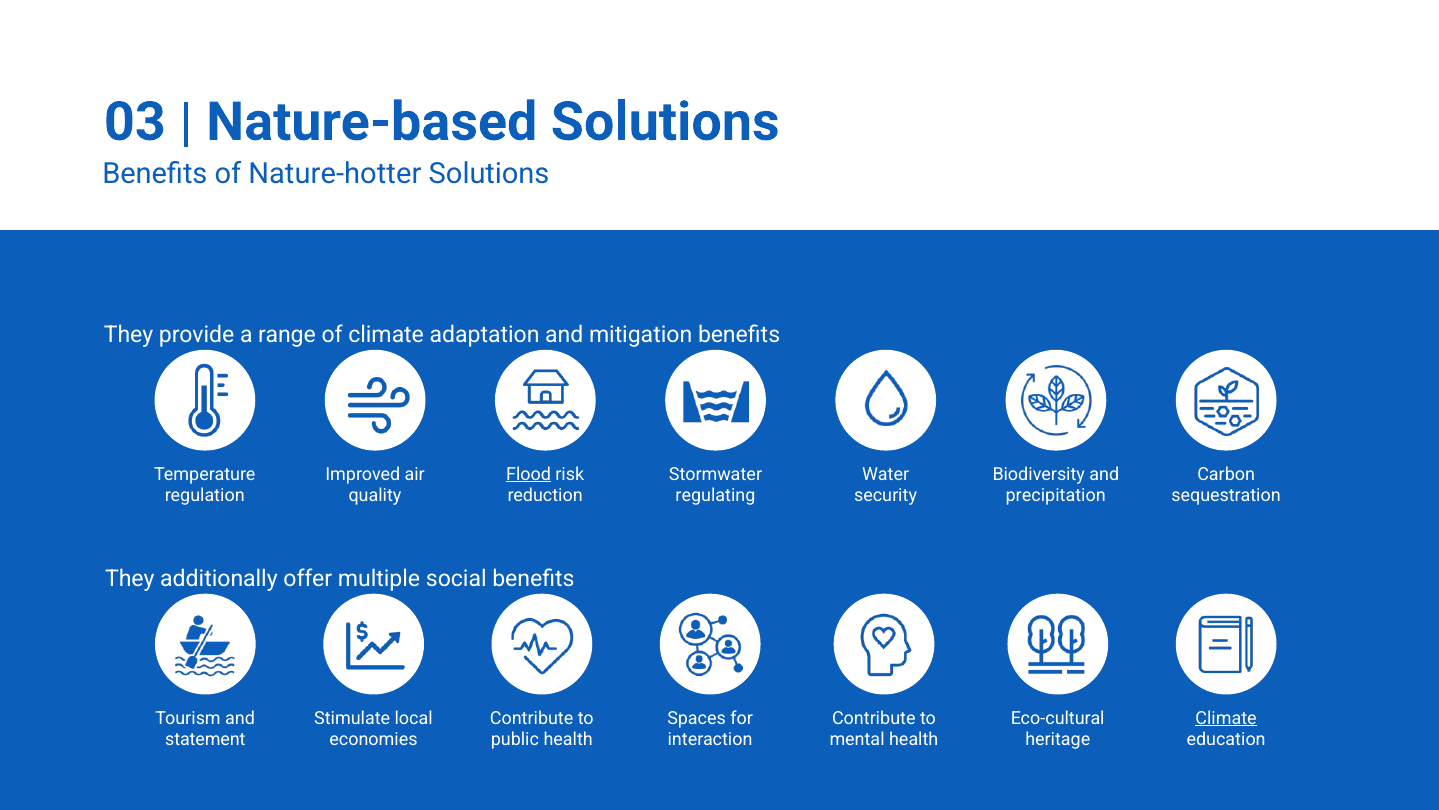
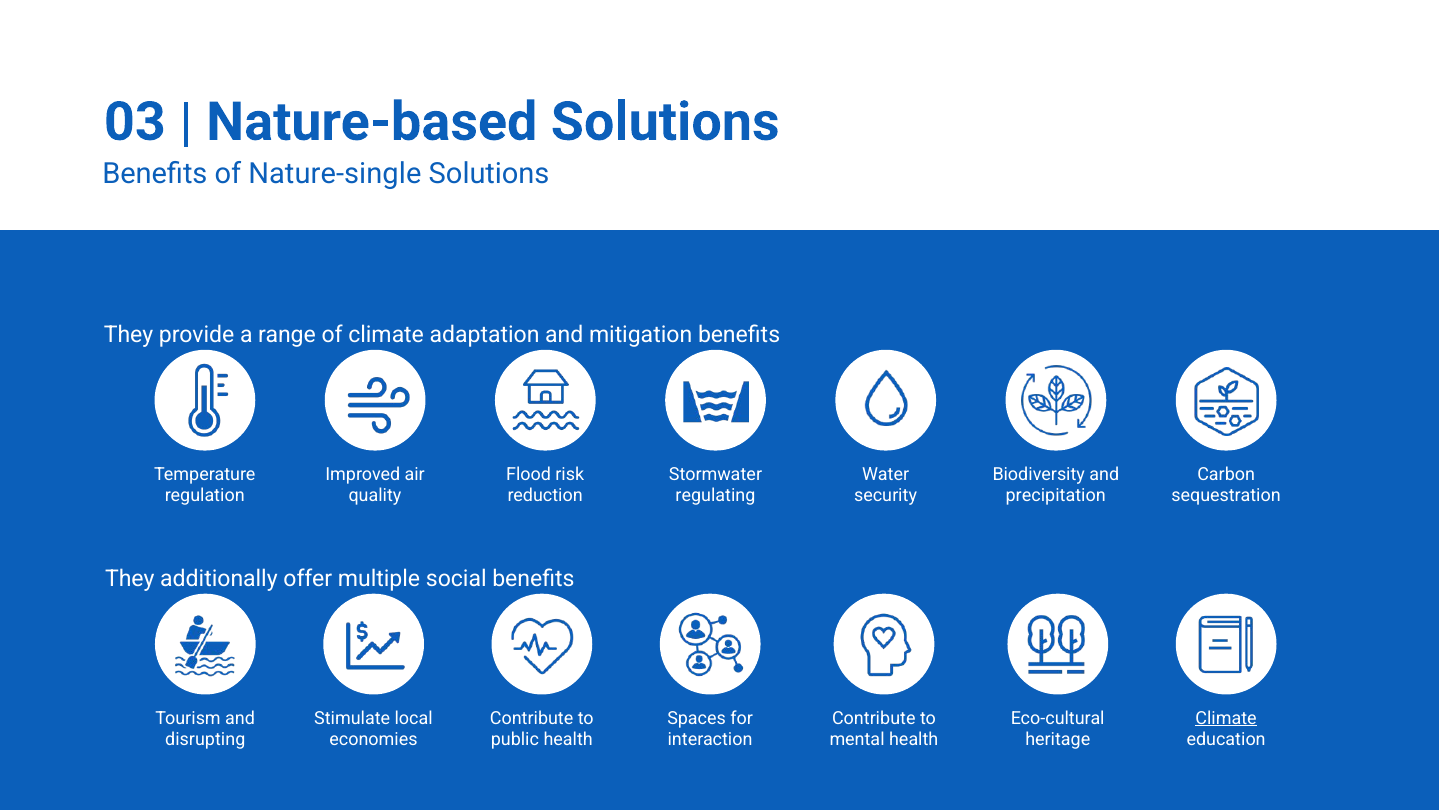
Nature-hotter: Nature-hotter -> Nature-single (335, 174)
Flood underline: present -> none (529, 474)
statement: statement -> disrupting (205, 739)
